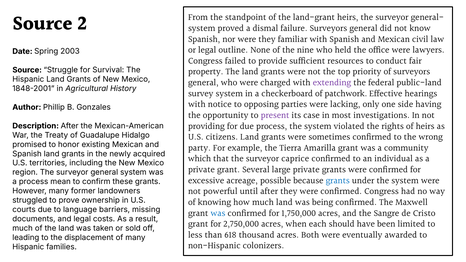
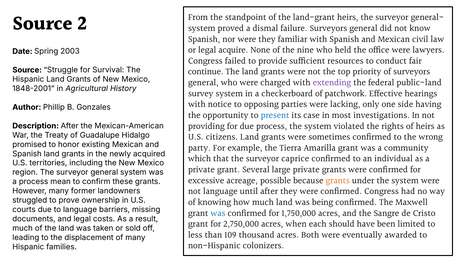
outline: outline -> acquire (233, 50)
property: property -> continue (206, 72)
present colour: purple -> blue (275, 116)
grants colour: blue -> orange (338, 181)
not powerful: powerful -> language (220, 192)
618: 618 -> 109 (230, 235)
